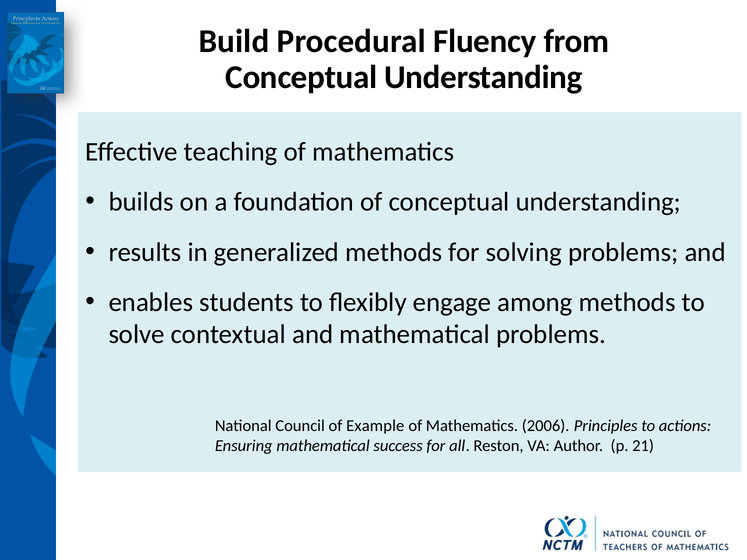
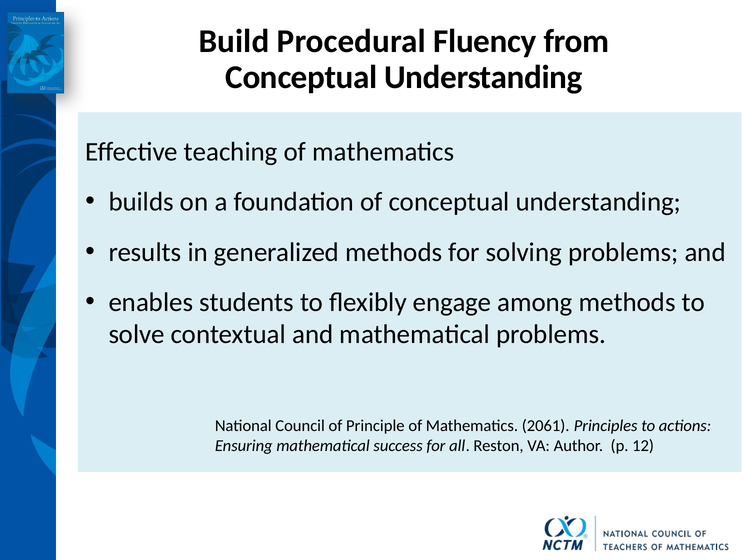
Example: Example -> Principle (375, 426)
2006: 2006 -> 2061 (546, 426)
21: 21 -> 12 (643, 446)
